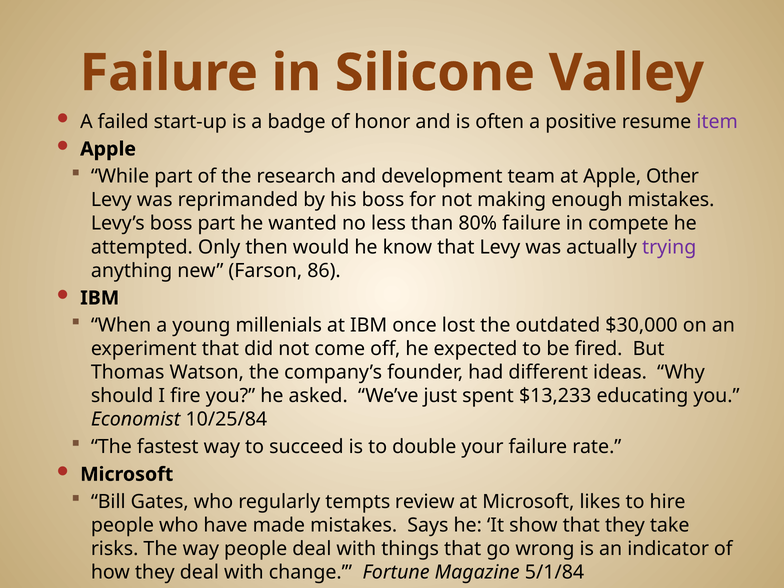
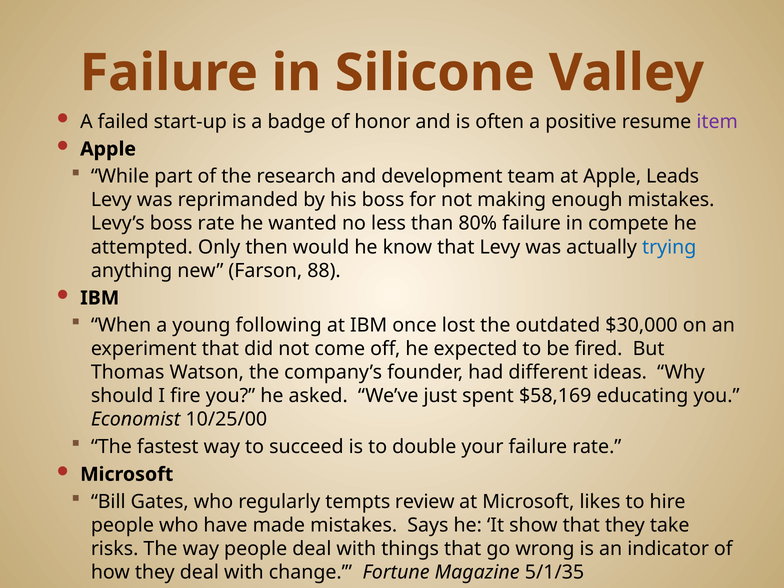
Other: Other -> Leads (673, 176)
boss part: part -> rate (216, 224)
trying colour: purple -> blue (669, 247)
86: 86 -> 88 (324, 271)
millenials: millenials -> following (279, 325)
$13,233: $13,233 -> $58,169 (555, 396)
10/25/84: 10/25/84 -> 10/25/00 (226, 420)
5/1/84: 5/1/84 -> 5/1/35 (555, 572)
